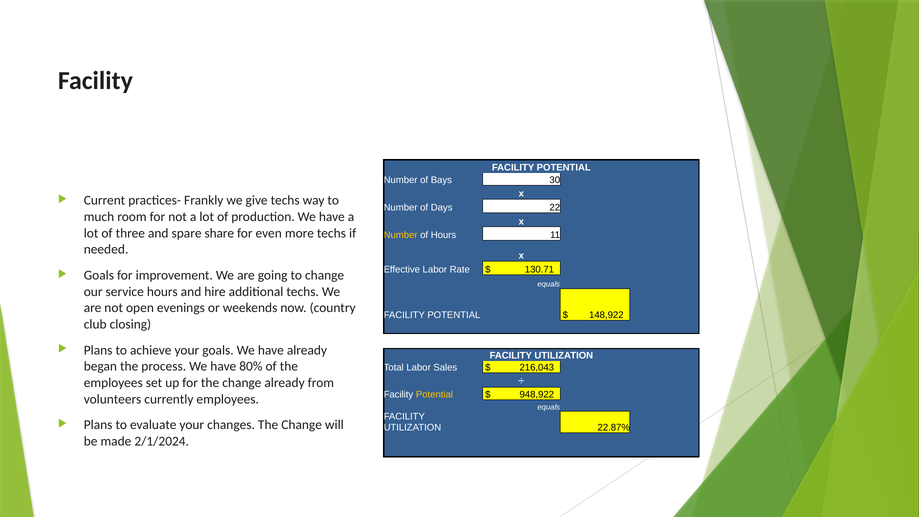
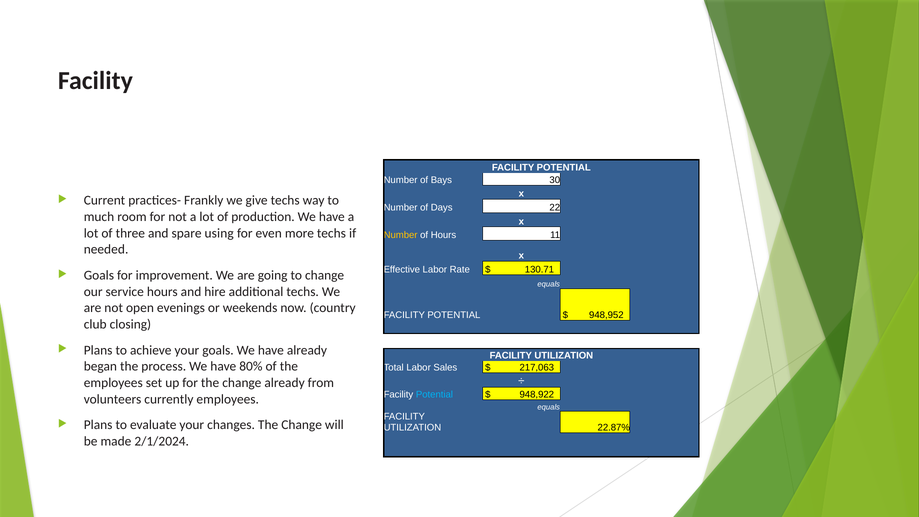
share: share -> using (219, 233)
148,922: 148,922 -> 948,952 (606, 315)
216,043: 216,043 -> 217,063 (537, 367)
Potential colour: yellow -> light blue (434, 394)
